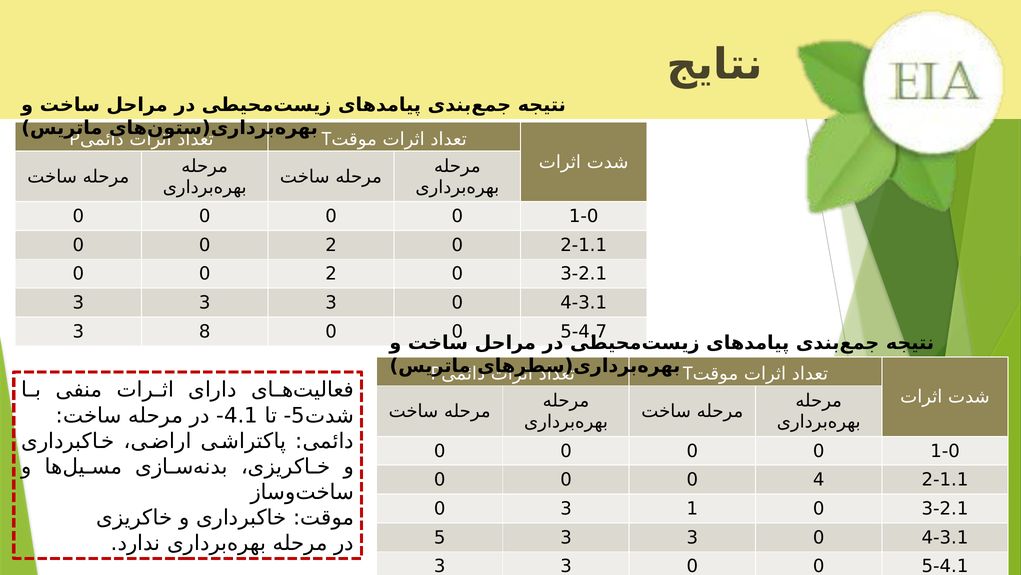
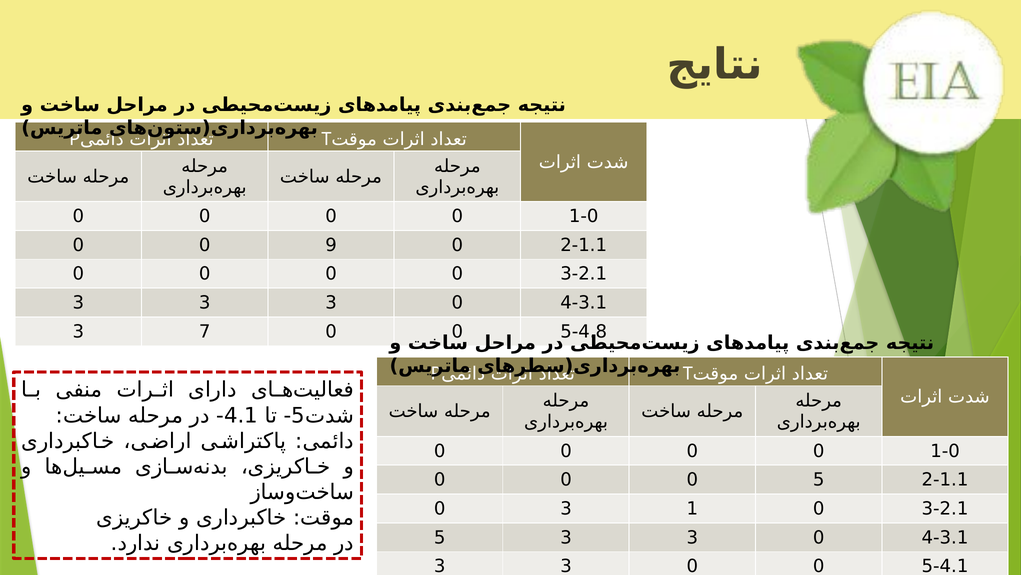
2: 2 -> 9 (331, 245)
2: 2 -> 0 (331, 274)
8: 8 -> 7 (205, 331)
5-4.7: 5-4.7 -> 5-4.8 (584, 331)
0 4: 4 -> 5 (819, 479)
